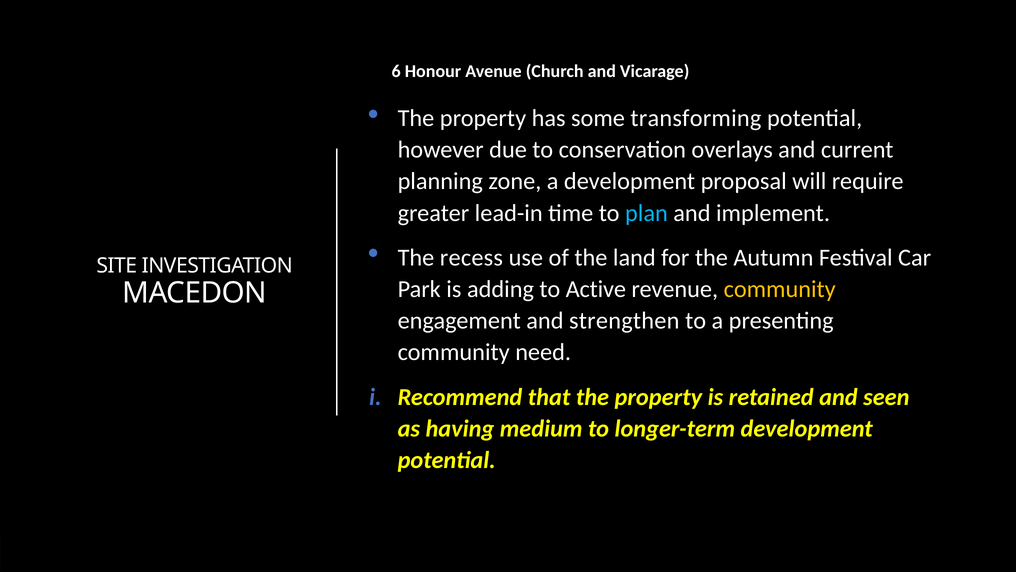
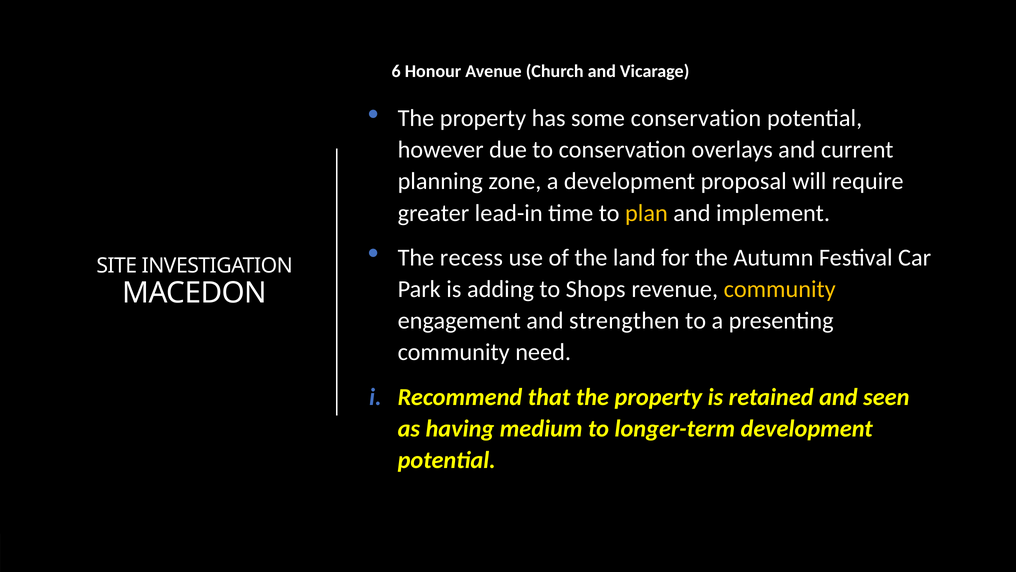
some transforming: transforming -> conservation (696, 118)
plan colour: light blue -> yellow (646, 213)
Active: Active -> Shops (596, 289)
